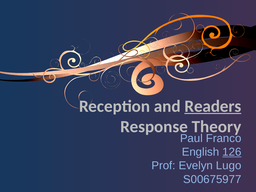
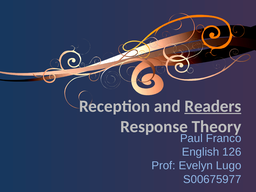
126 underline: present -> none (232, 152)
